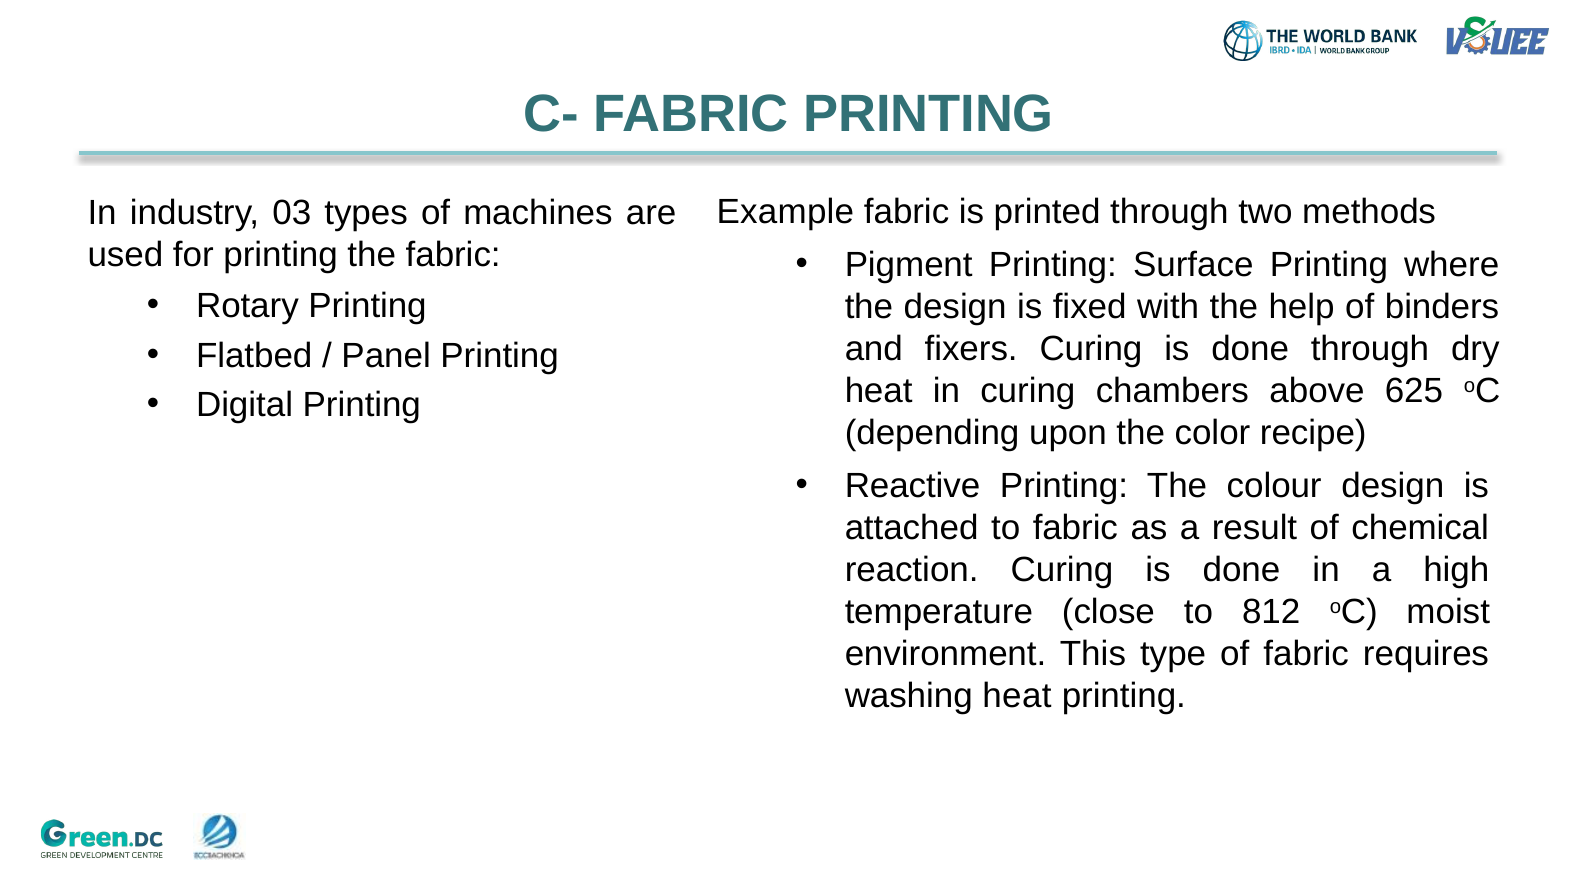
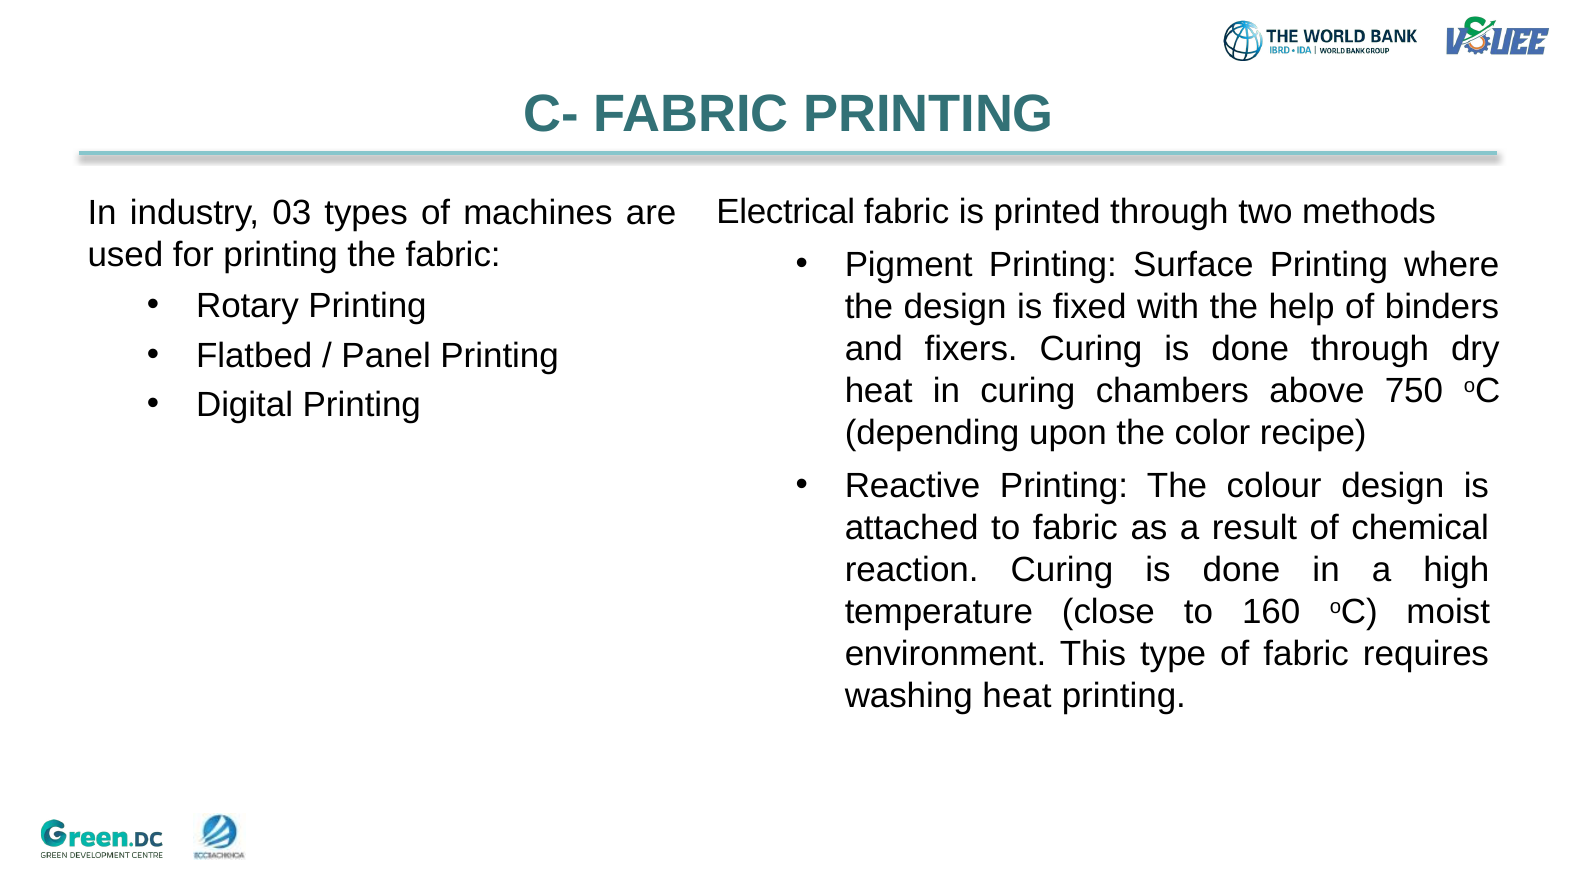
Example: Example -> Electrical (786, 212)
625: 625 -> 750 (1414, 391)
812: 812 -> 160 (1271, 612)
